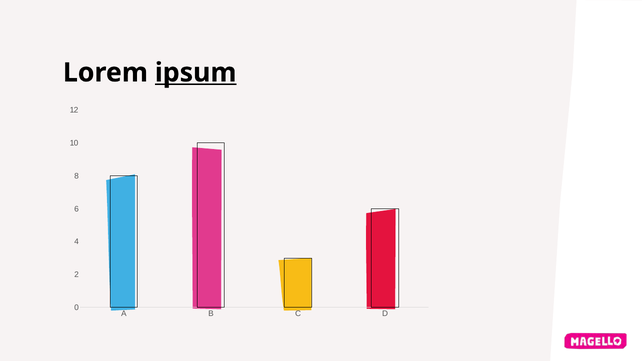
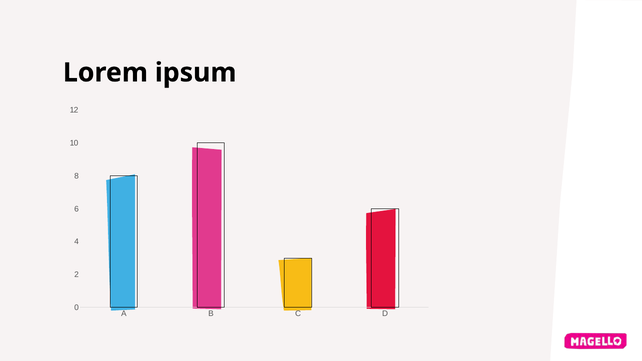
ipsum underline: present -> none (196, 73)
